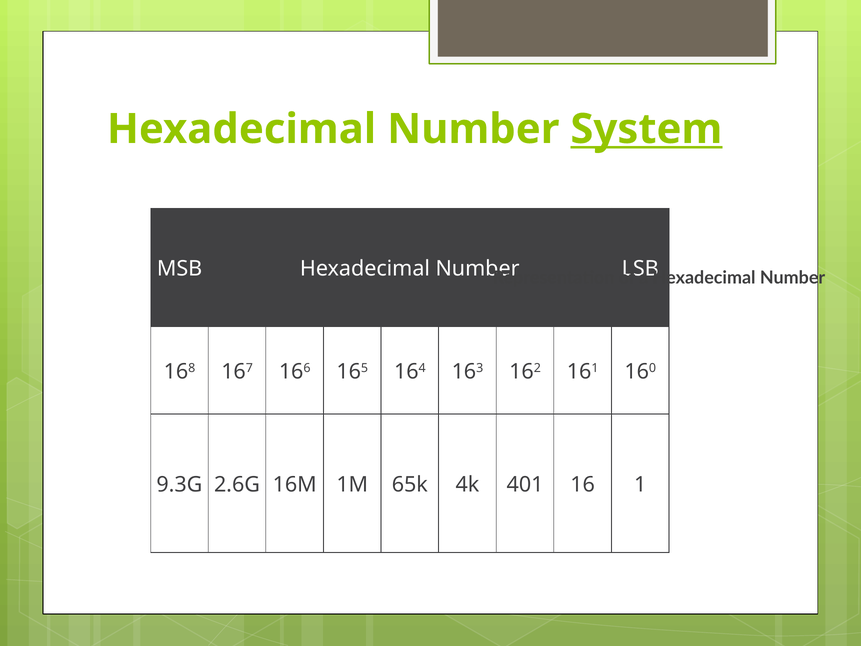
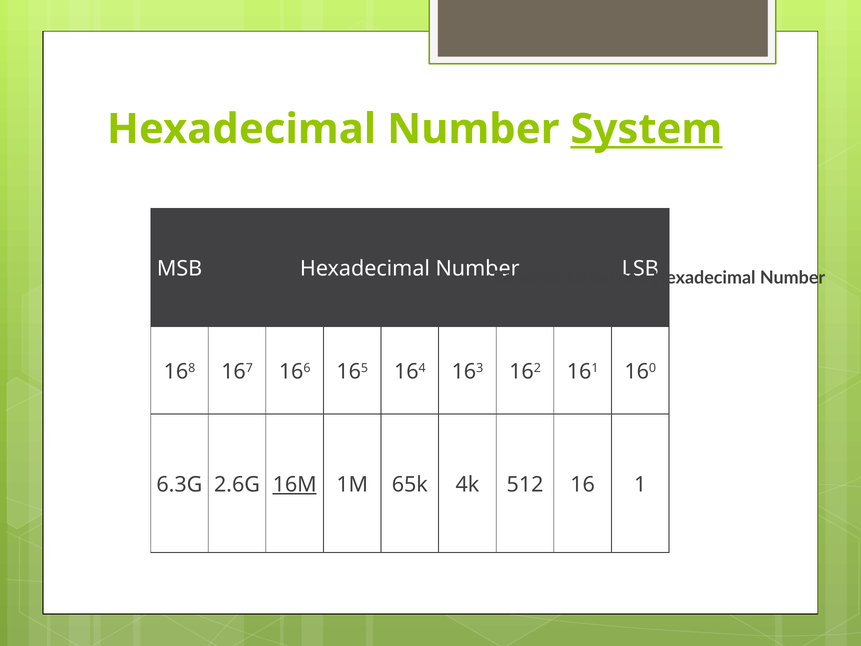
9.3G: 9.3G -> 6.3G (179, 484)
16M underline: none -> present (295, 484)
401: 401 -> 512 (525, 484)
